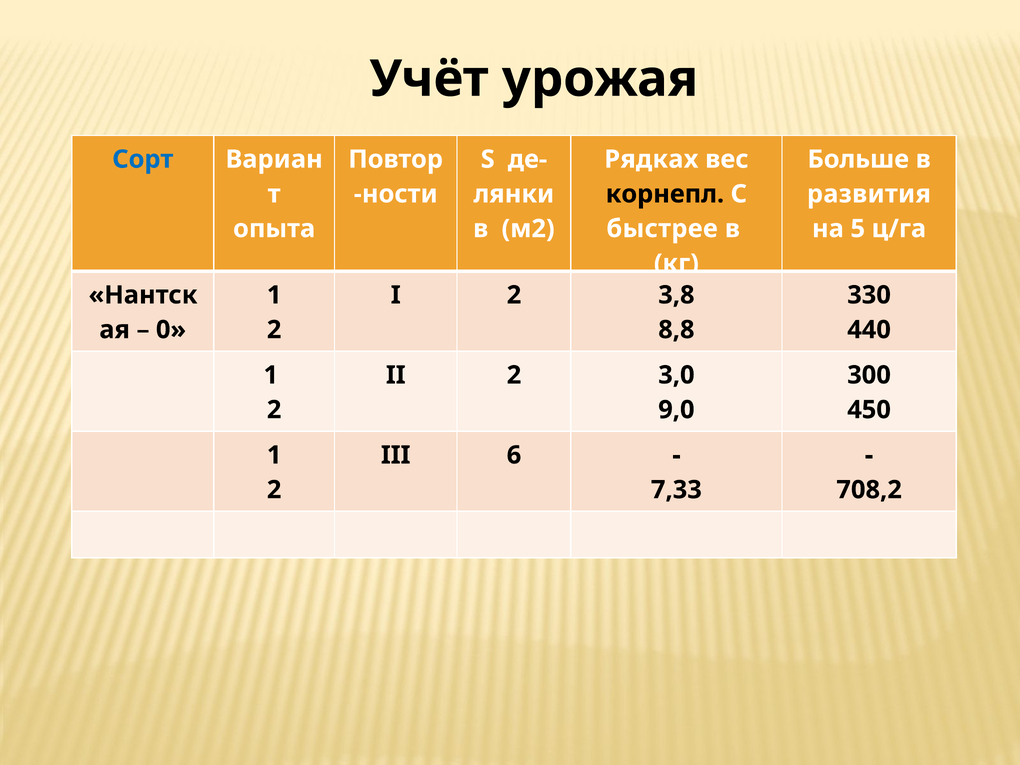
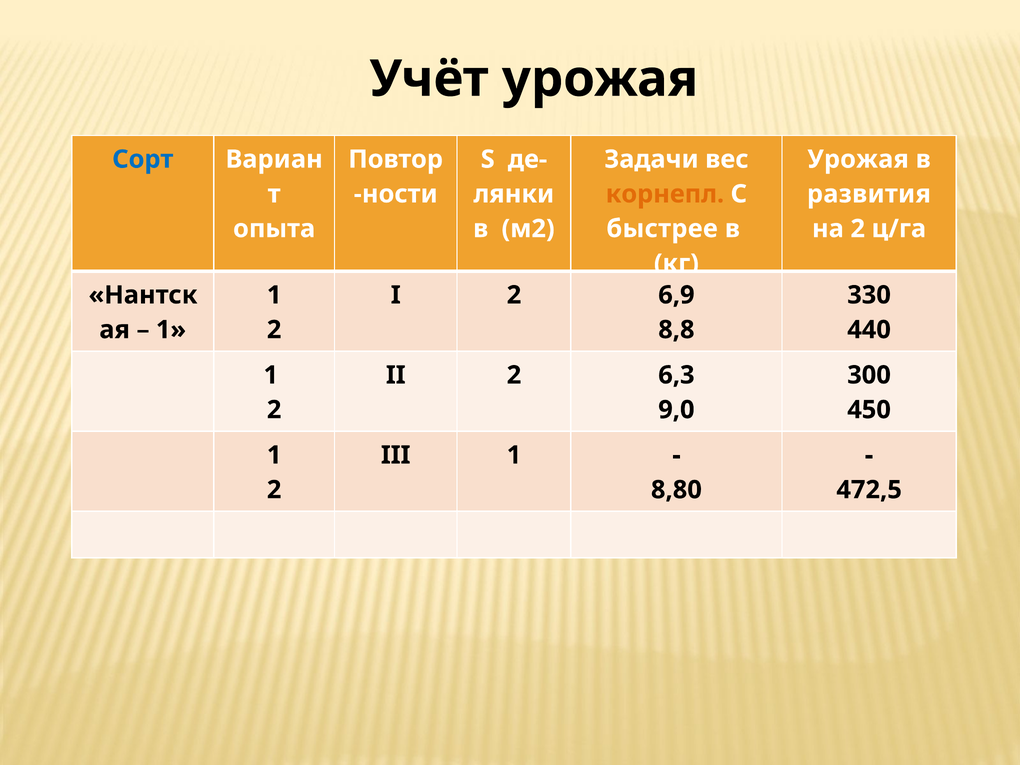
Рядках: Рядках -> Задачи (651, 159)
Больше: Больше -> Урожая (858, 159)
корнепл colour: black -> orange (665, 194)
на 5: 5 -> 2 (858, 229)
3,8: 3,8 -> 6,9 (676, 295)
0: 0 -> 1 (171, 330)
3,0: 3,0 -> 6,3 (676, 375)
III 6: 6 -> 1 (514, 455)
7,33: 7,33 -> 8,80 (676, 490)
708,2: 708,2 -> 472,5 (869, 490)
